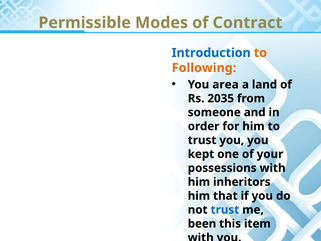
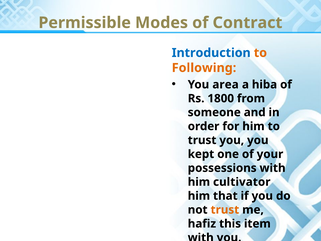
land: land -> hiba (265, 84)
2035: 2035 -> 1800 (221, 98)
inheritors: inheritors -> cultivator (242, 182)
trust colour: blue -> orange (225, 210)
been: been -> hafiz (202, 223)
